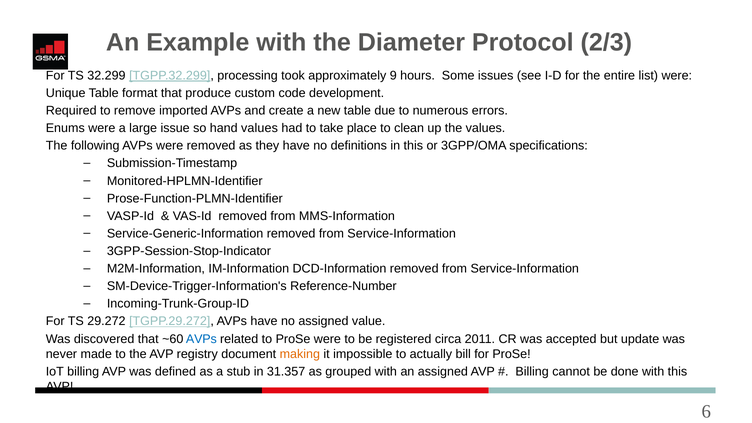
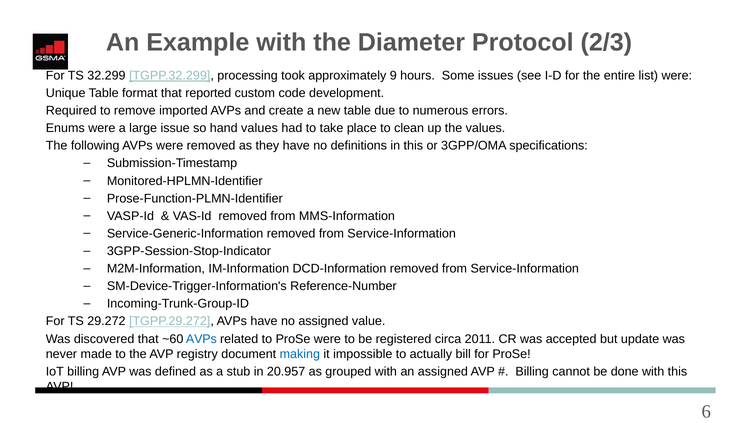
produce: produce -> reported (208, 93)
making colour: orange -> blue (300, 354)
31.357: 31.357 -> 20.957 (286, 371)
